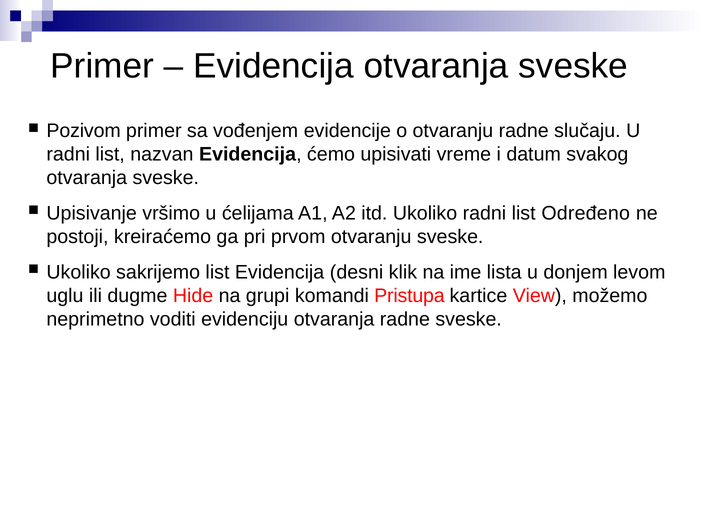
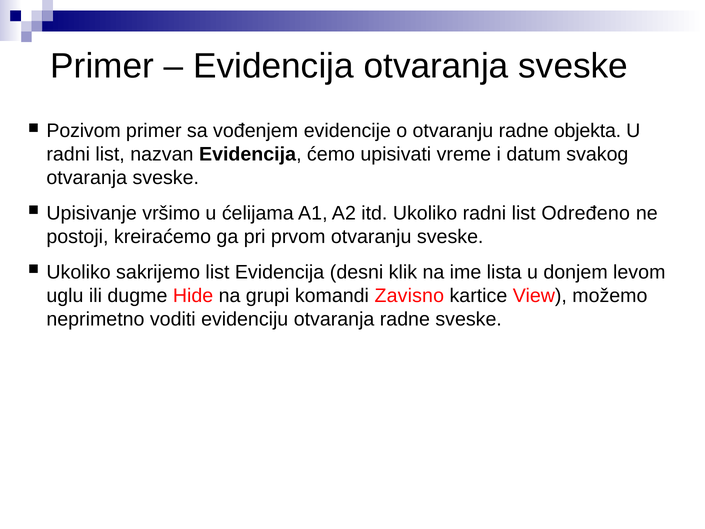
slučaju: slučaju -> objekta (588, 131)
Pristupa: Pristupa -> Zavisno (409, 295)
